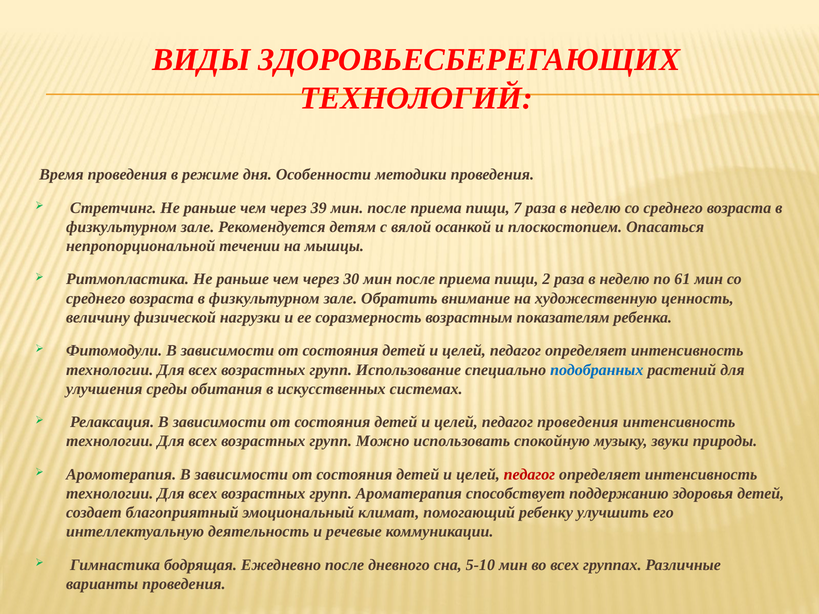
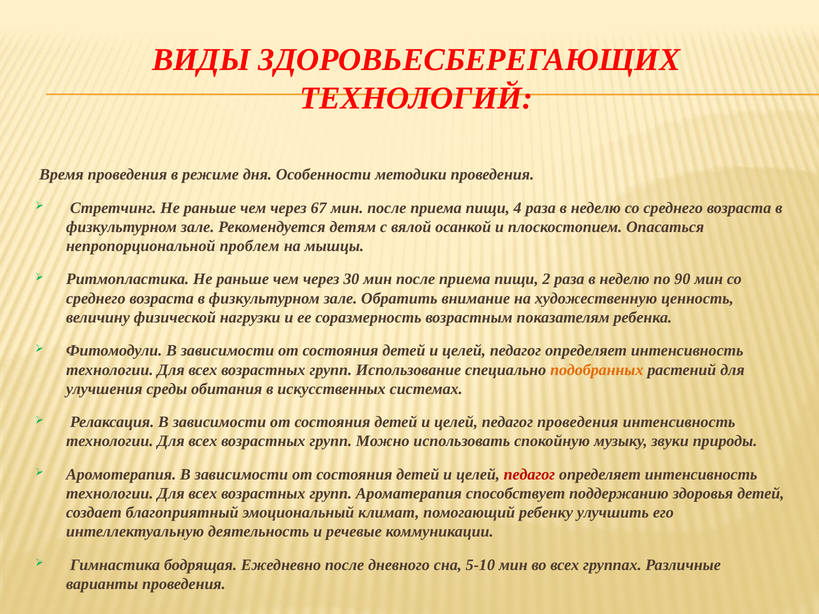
39: 39 -> 67 (319, 208)
7: 7 -> 4 (518, 208)
течении: течении -> проблем (250, 246)
61: 61 -> 90 (682, 279)
подобранных colour: blue -> orange (597, 370)
